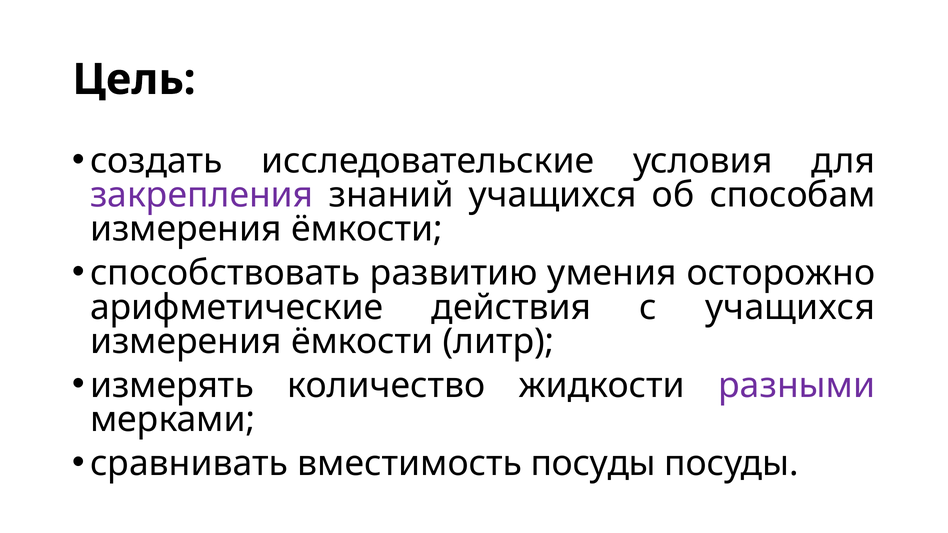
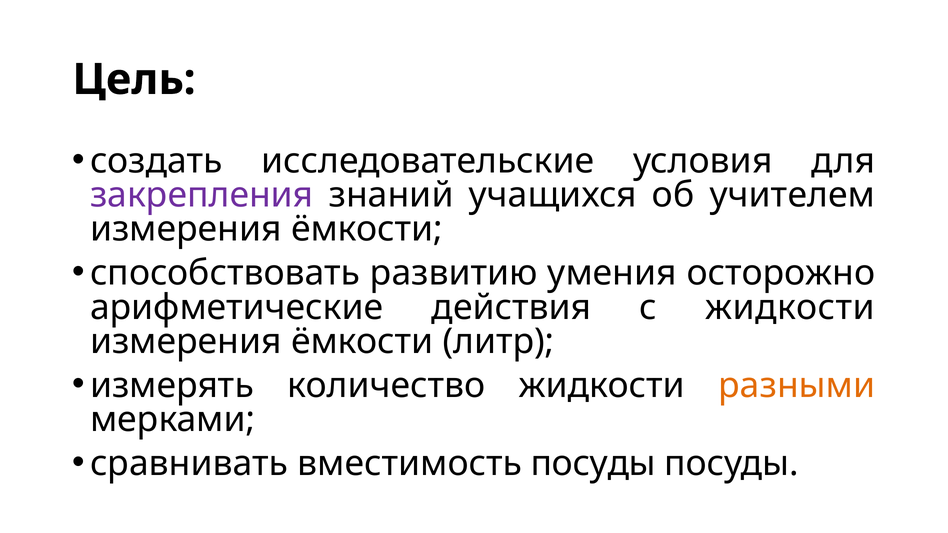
способам: способам -> учителем (792, 195)
с учащихся: учащихся -> жидкости (790, 307)
разными colour: purple -> orange (797, 386)
